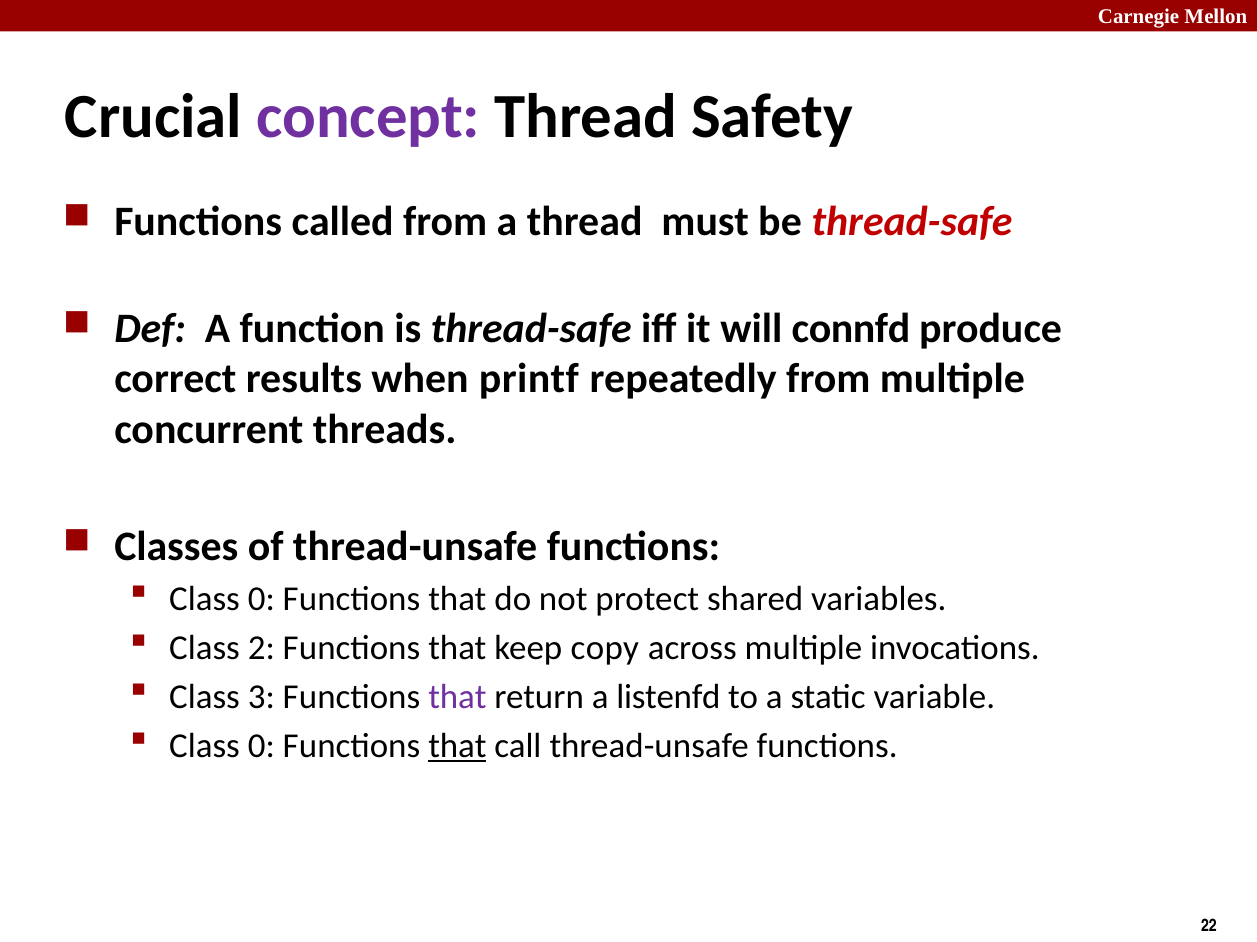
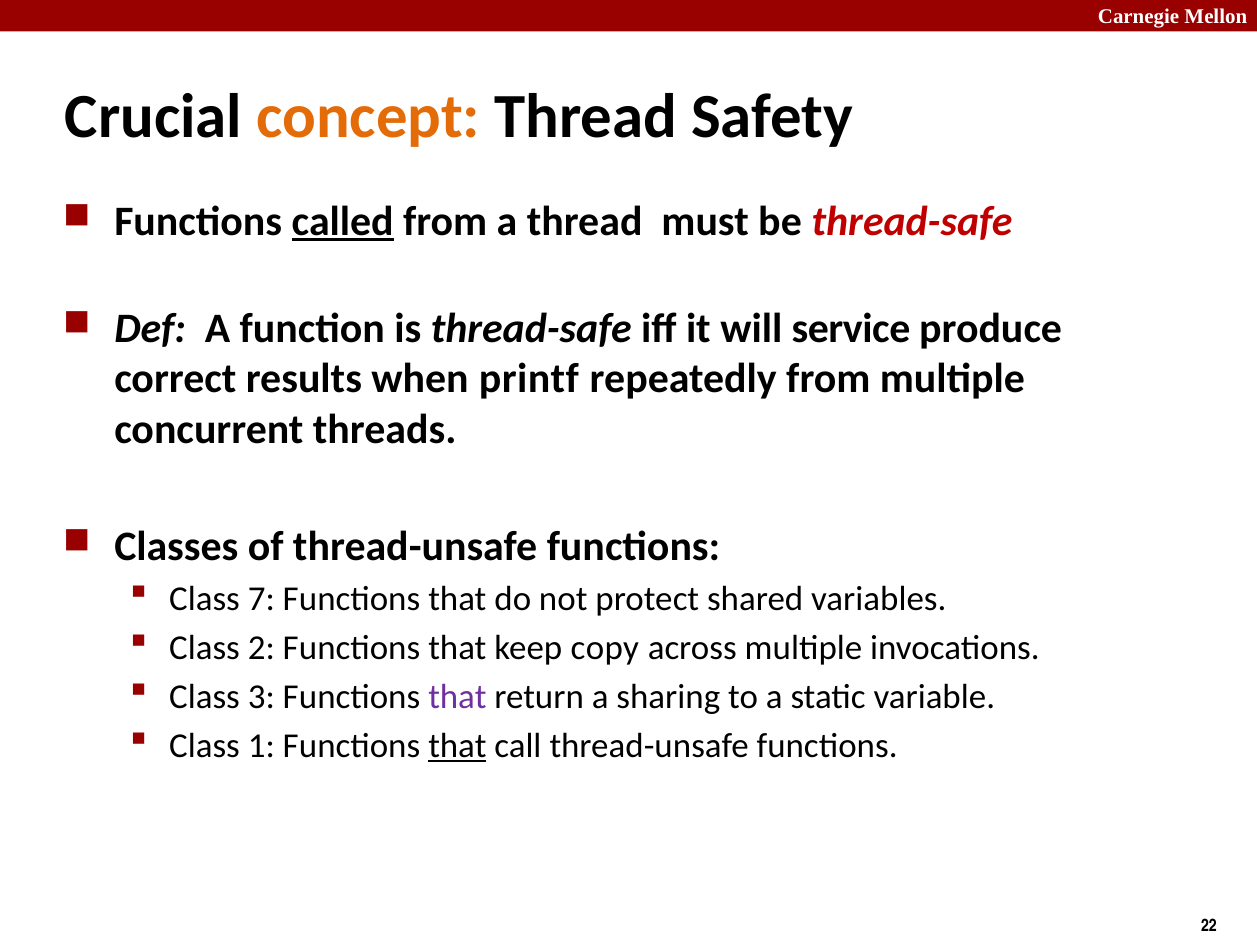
concept colour: purple -> orange (368, 117)
called underline: none -> present (343, 222)
connfd: connfd -> service (851, 329)
0: 0 -> 7 (261, 600)
listenfd: listenfd -> sharing (668, 697)
0: 0 -> 1 (261, 746)
